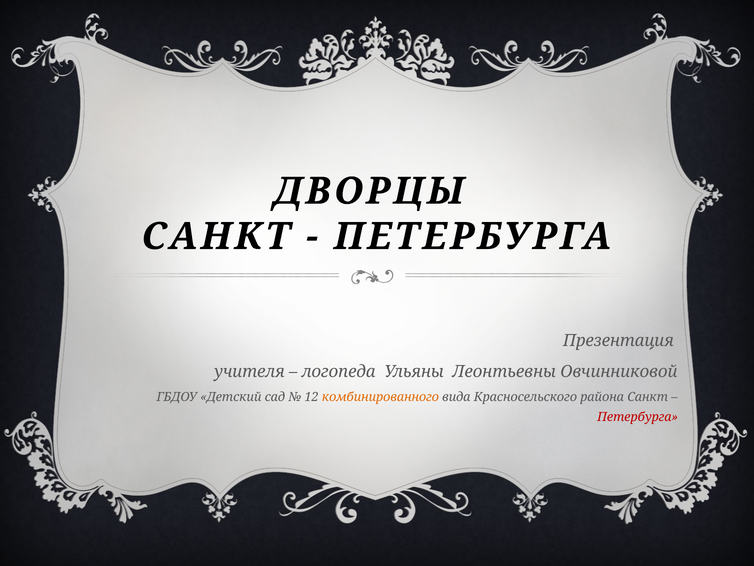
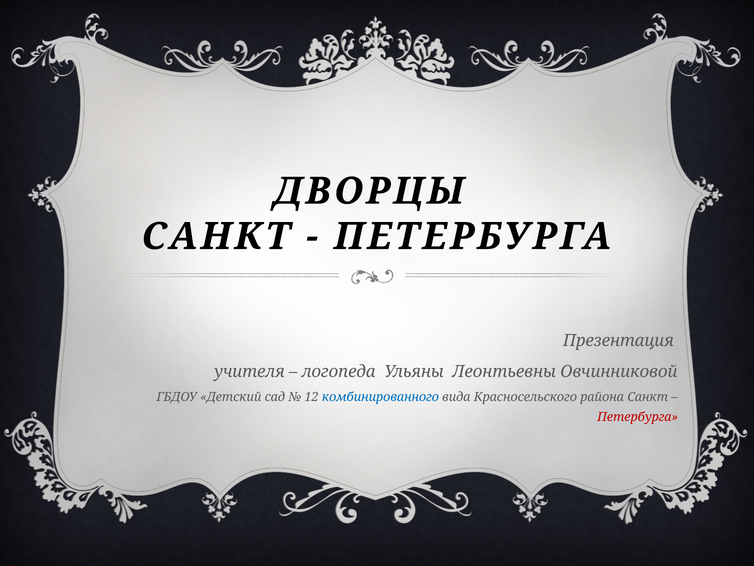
комбинированного colour: orange -> blue (380, 397)
